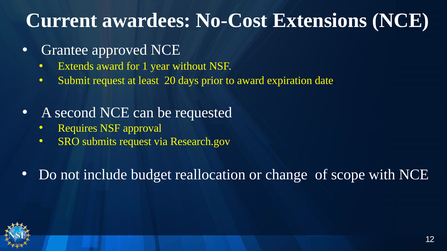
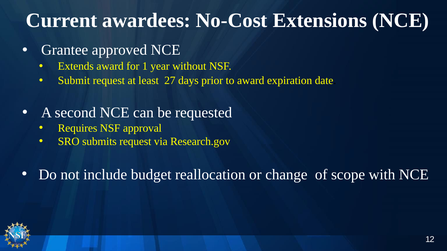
20: 20 -> 27 (170, 81)
